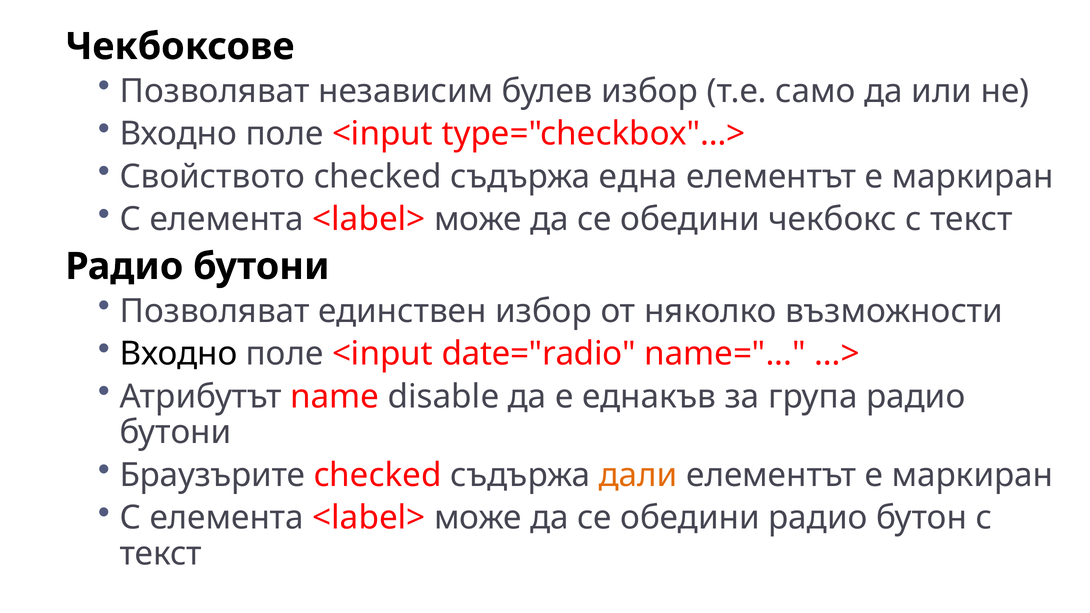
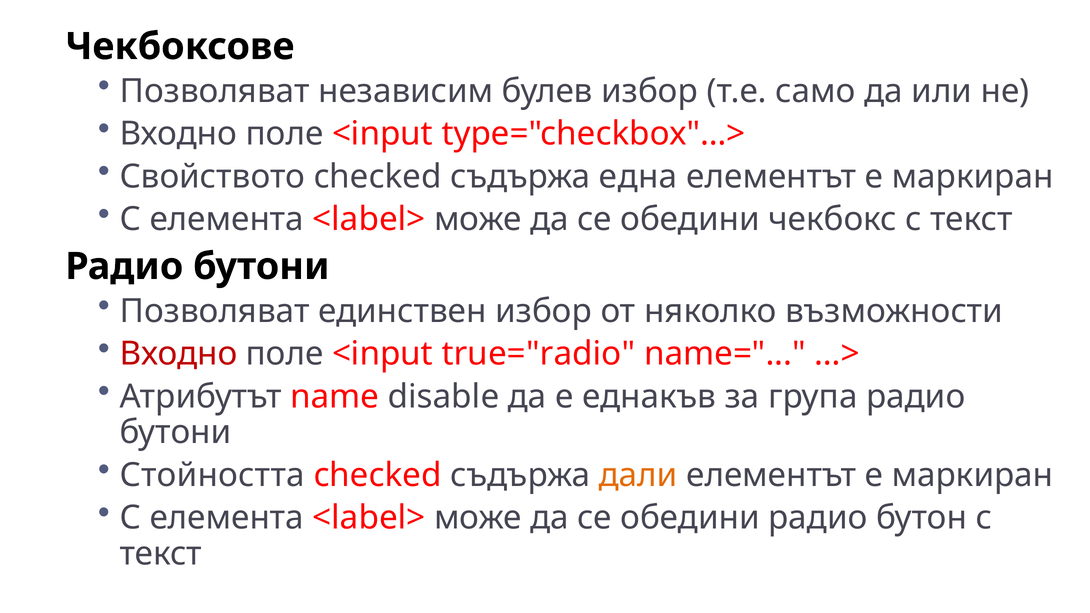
Входно colour: black -> red (179, 354)
date="radio: date="radio -> true="radio (538, 354)
Браузърите: Браузърите -> Стойността (212, 475)
